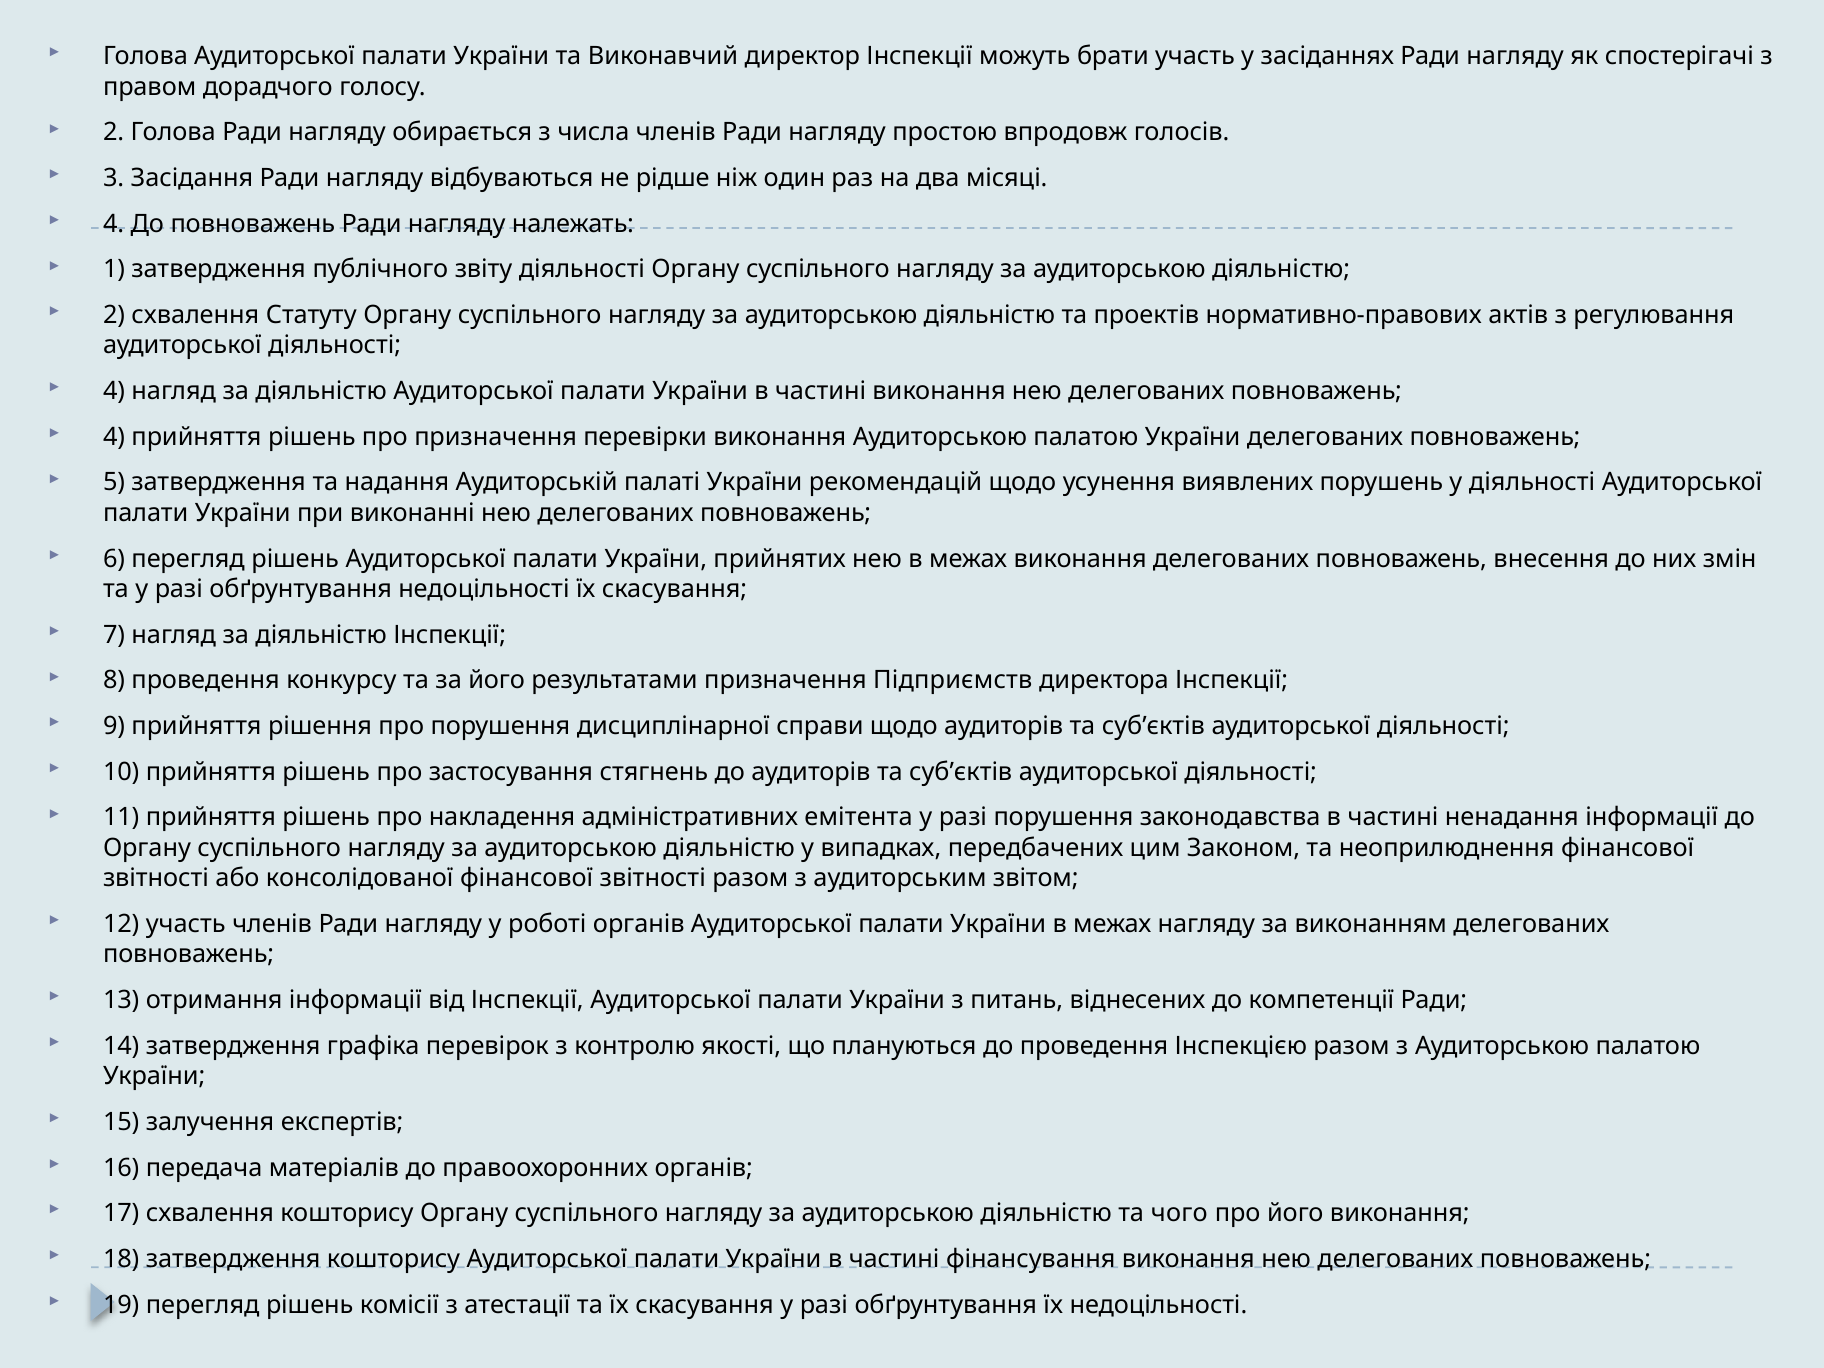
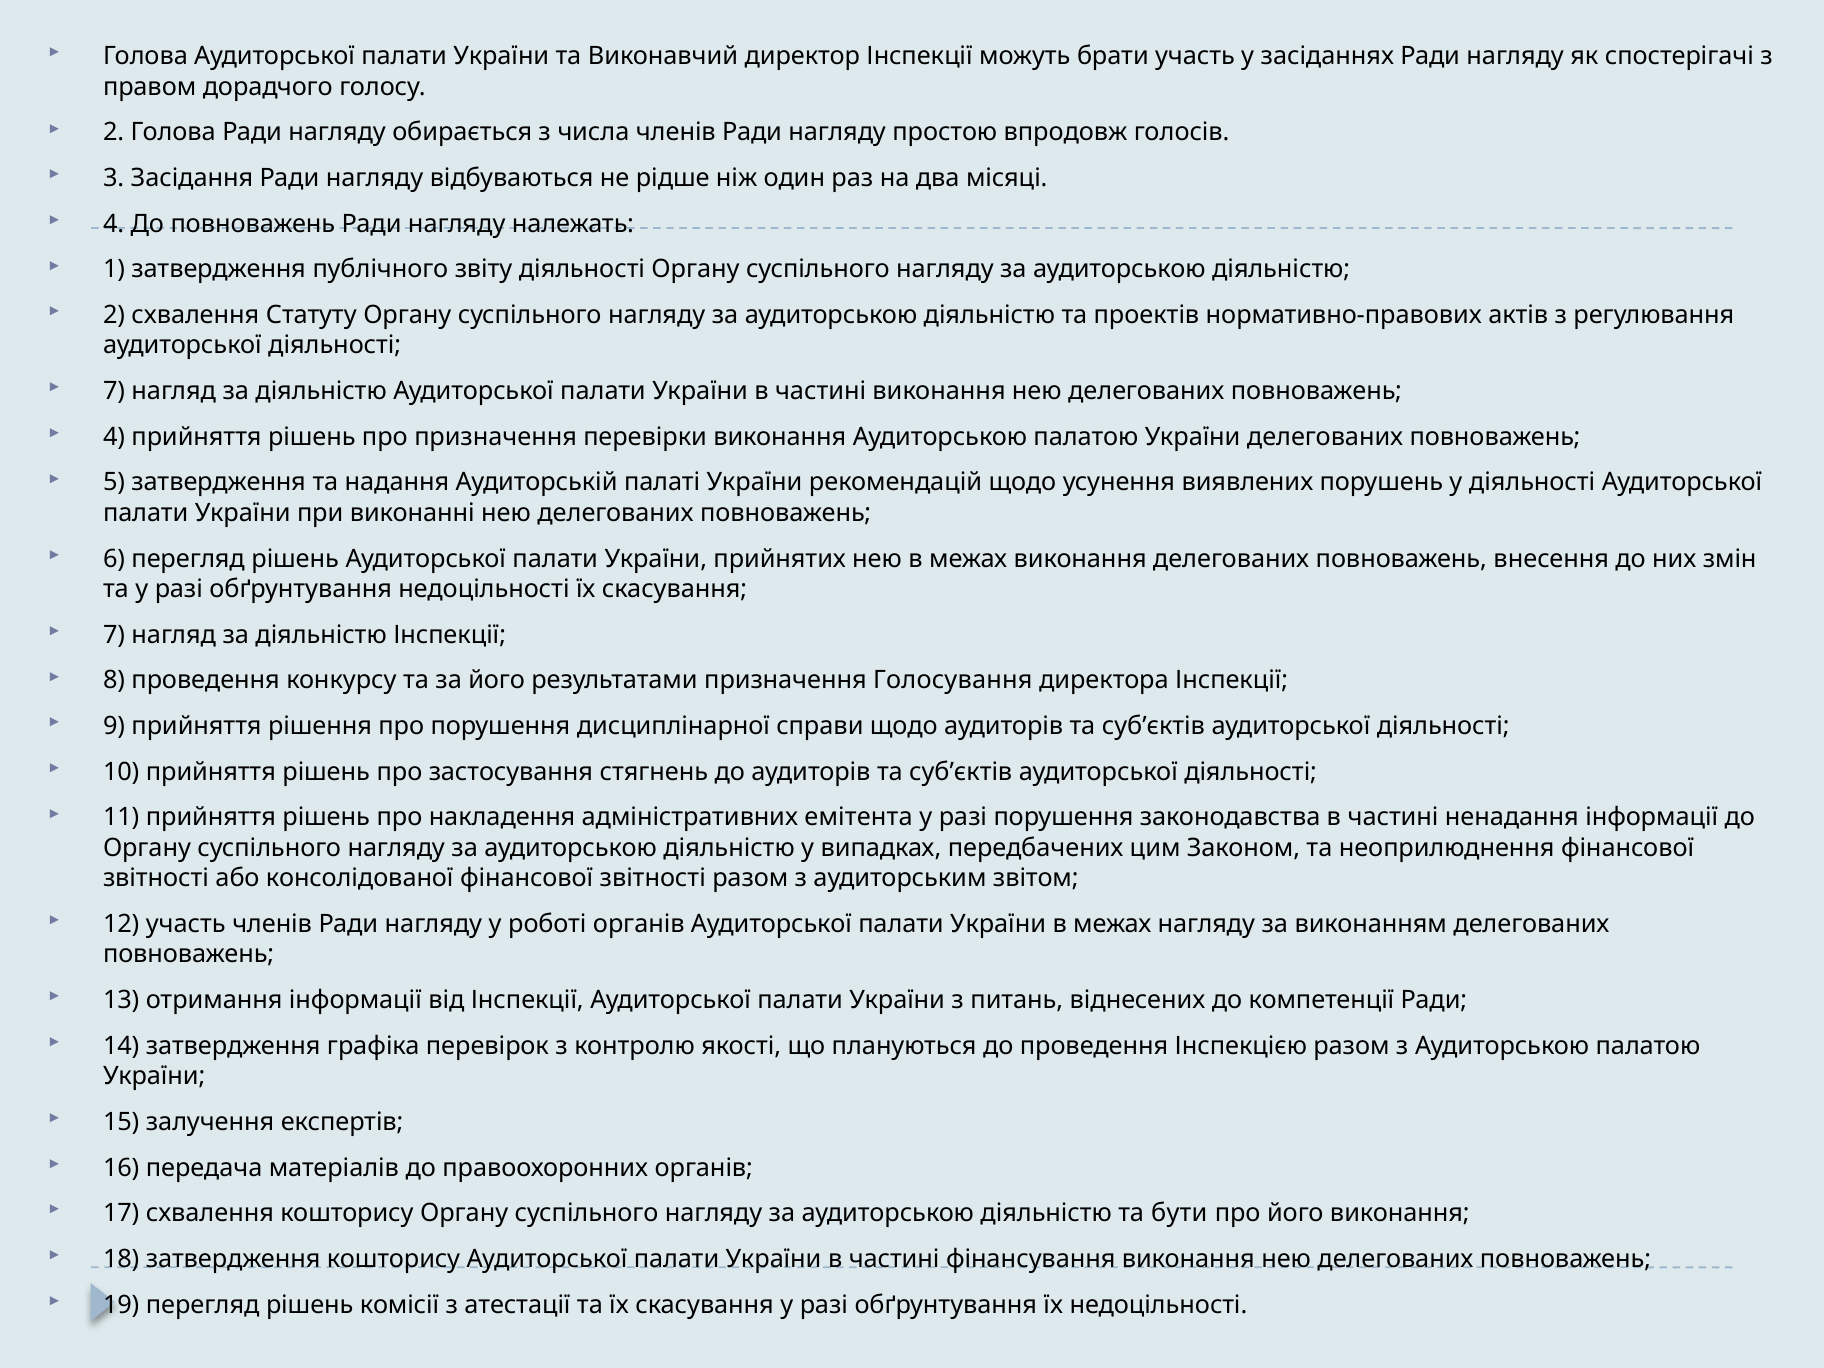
4: 4 -> 7 (114, 391)
Підприємств: Підприємств -> Голосування (953, 681)
чого: чого -> бути (1179, 1213)
